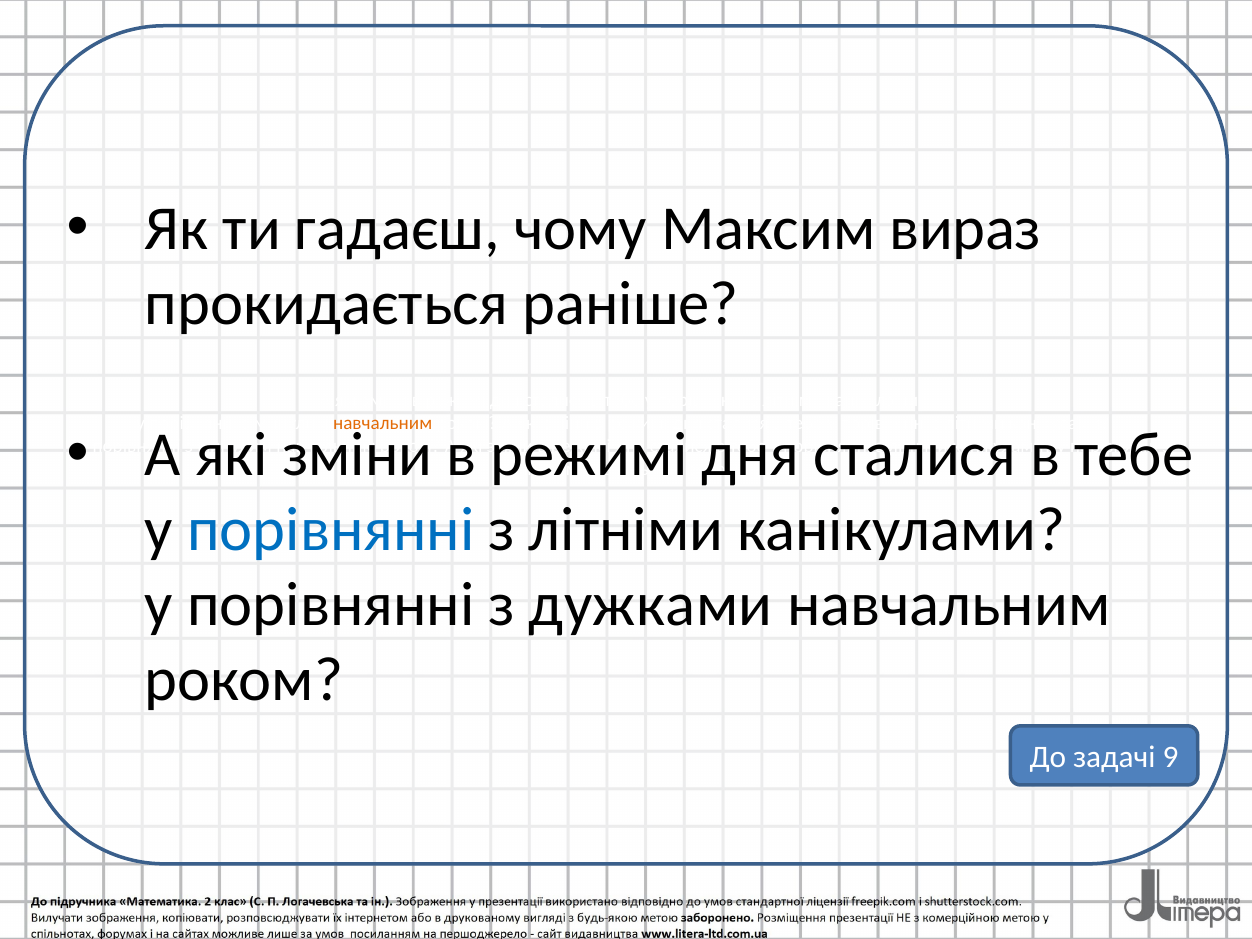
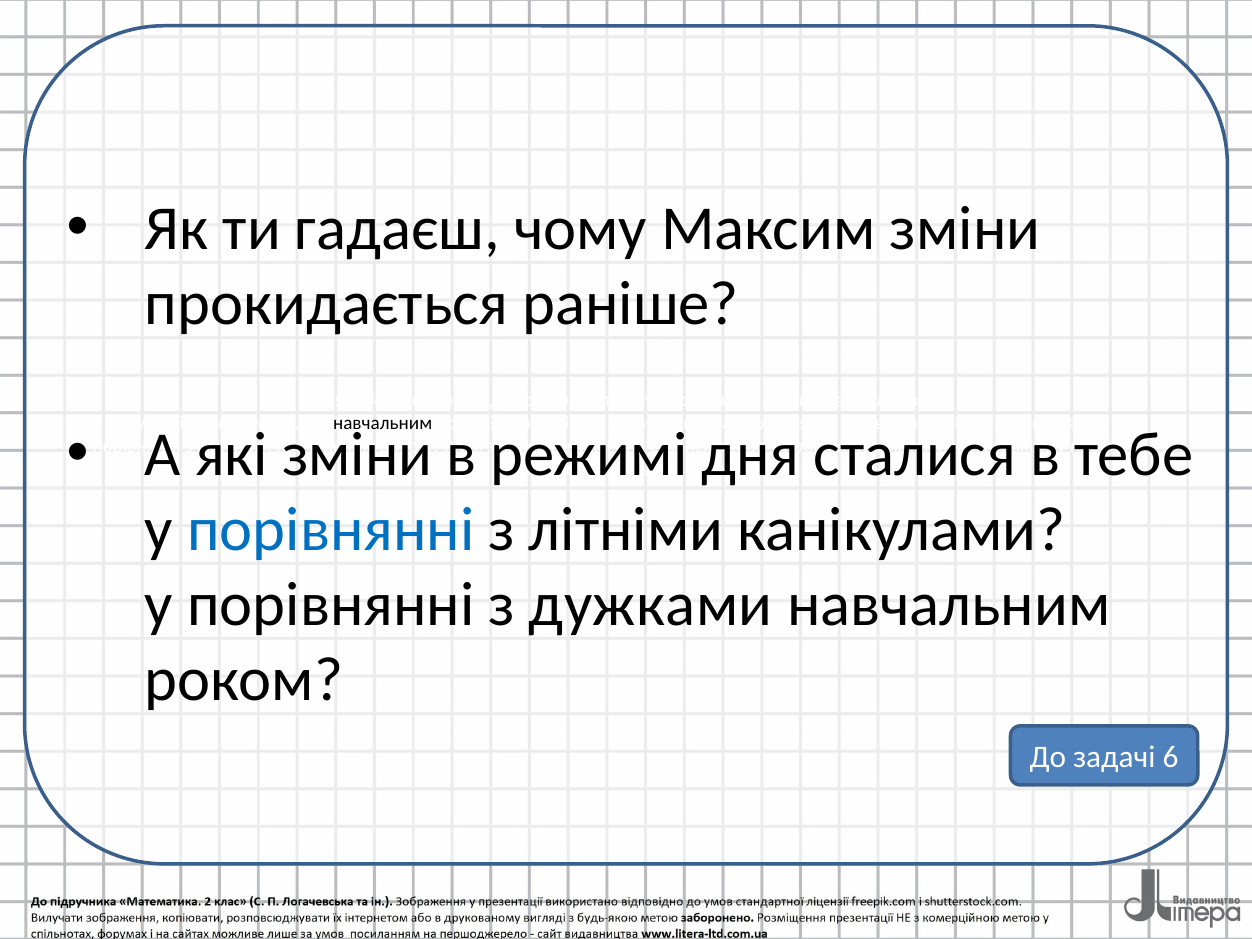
Максим вираз: вираз -> зміни (965, 229)
навчальним colour: orange -> black (383, 423)
9: 9 -> 6 (1170, 758)
